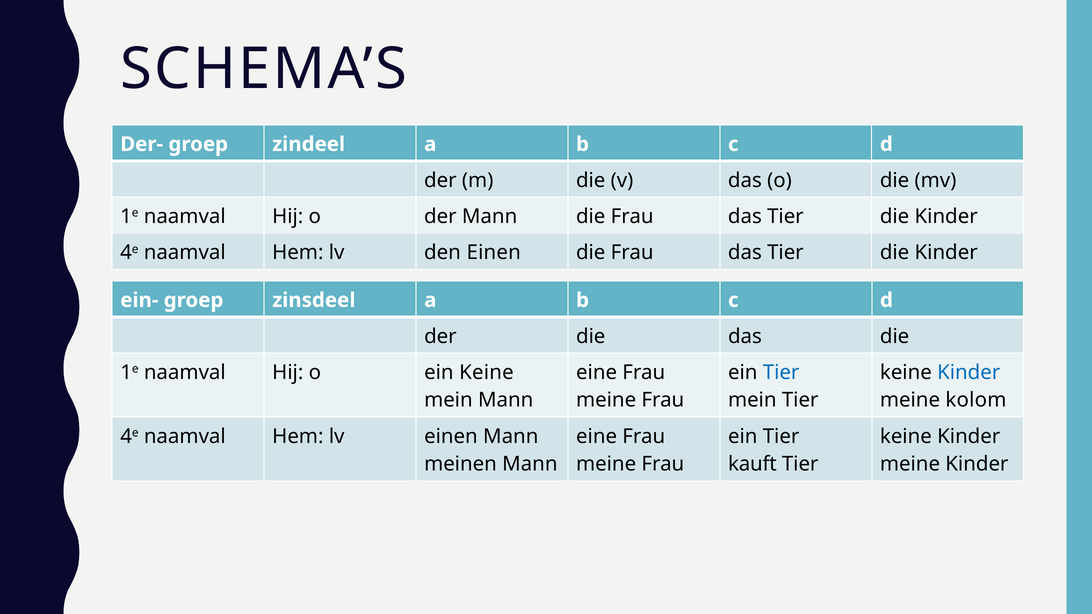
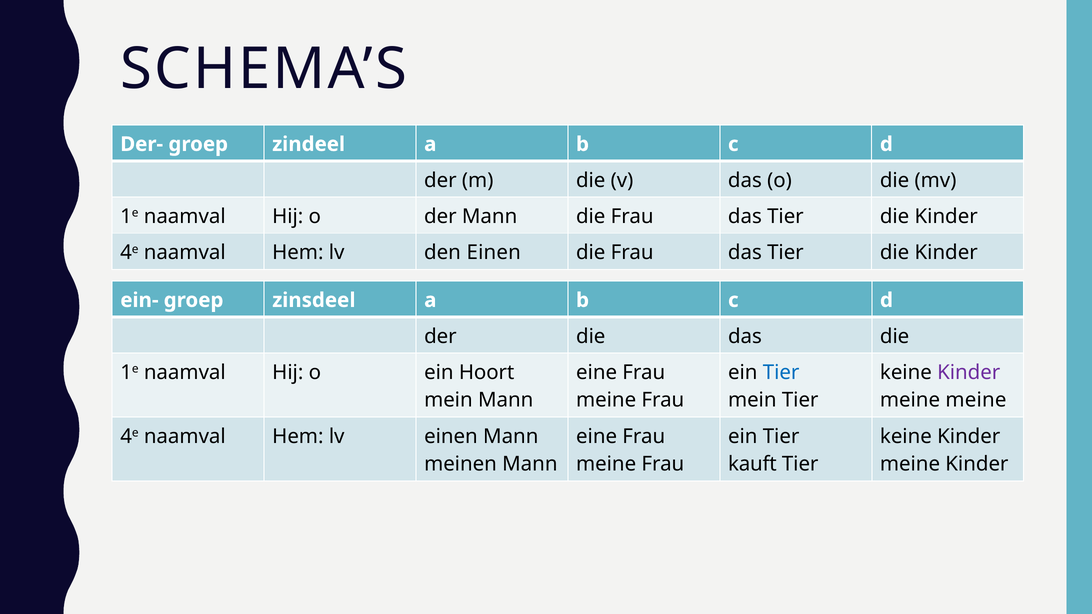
ein Keine: Keine -> Hoort (487, 372)
Kinder colour: blue -> purple (969, 372)
meine kolom: kolom -> meine (976, 400)
